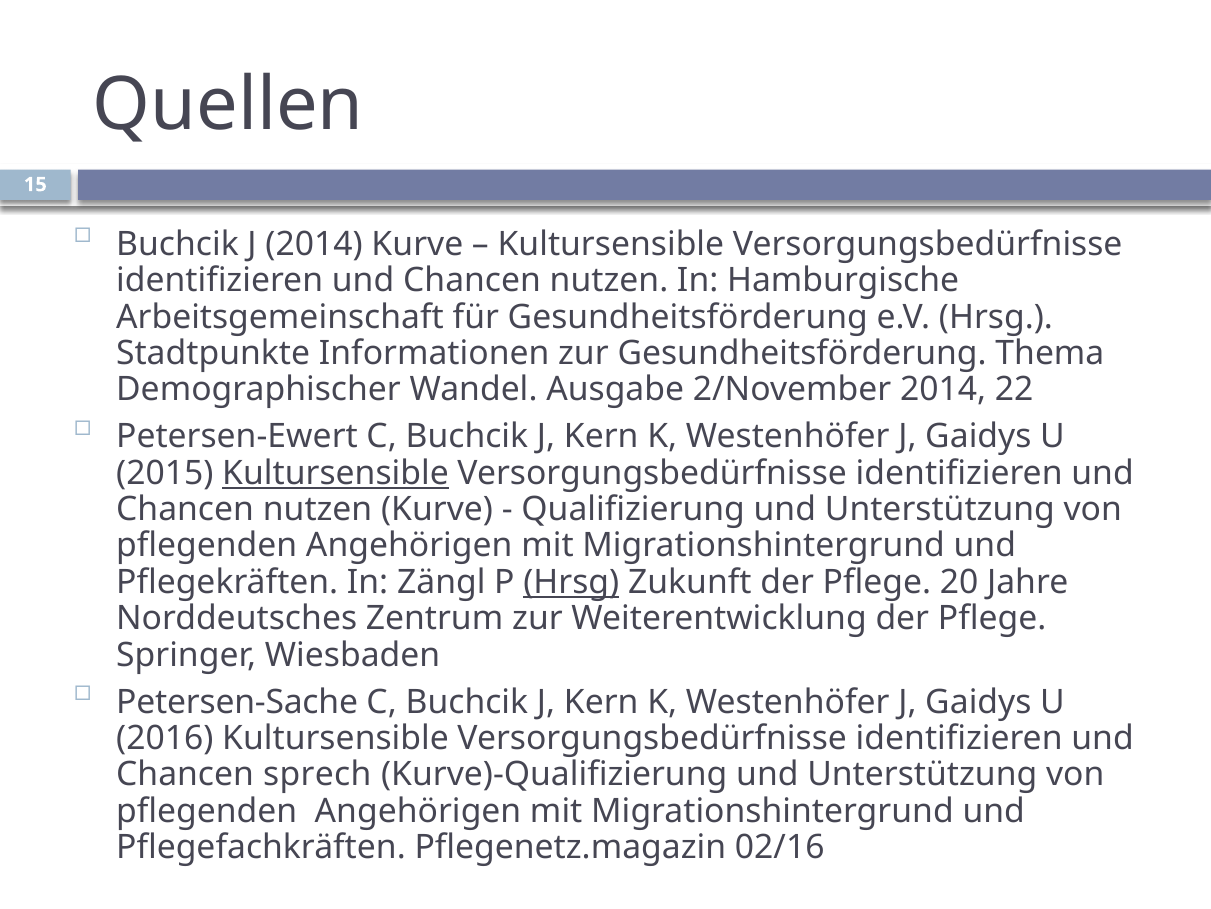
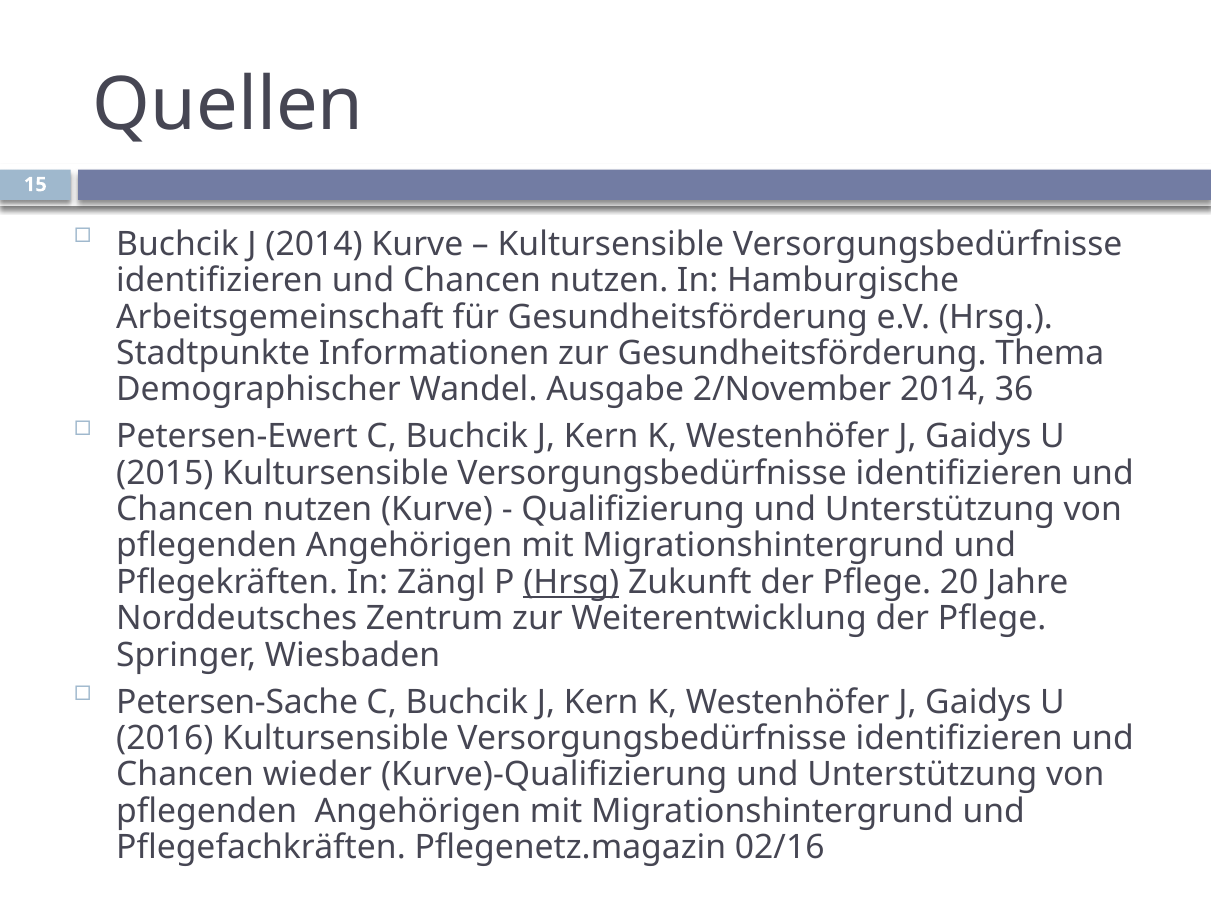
22: 22 -> 36 (1014, 390)
Kultursensible underline: present -> none (335, 473)
sprech: sprech -> wieder (317, 774)
